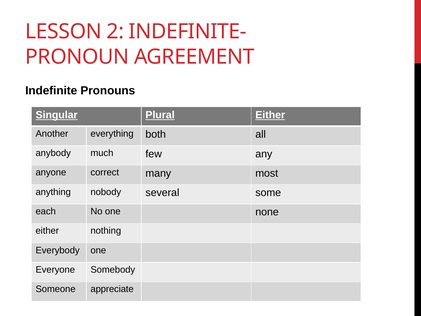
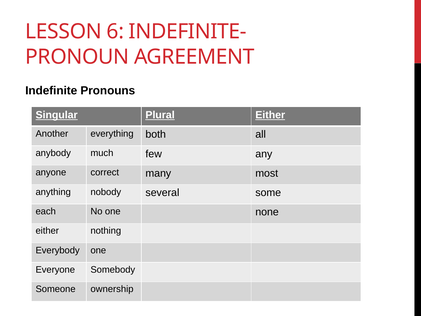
2: 2 -> 6 (115, 32)
appreciate: appreciate -> ownership (112, 289)
